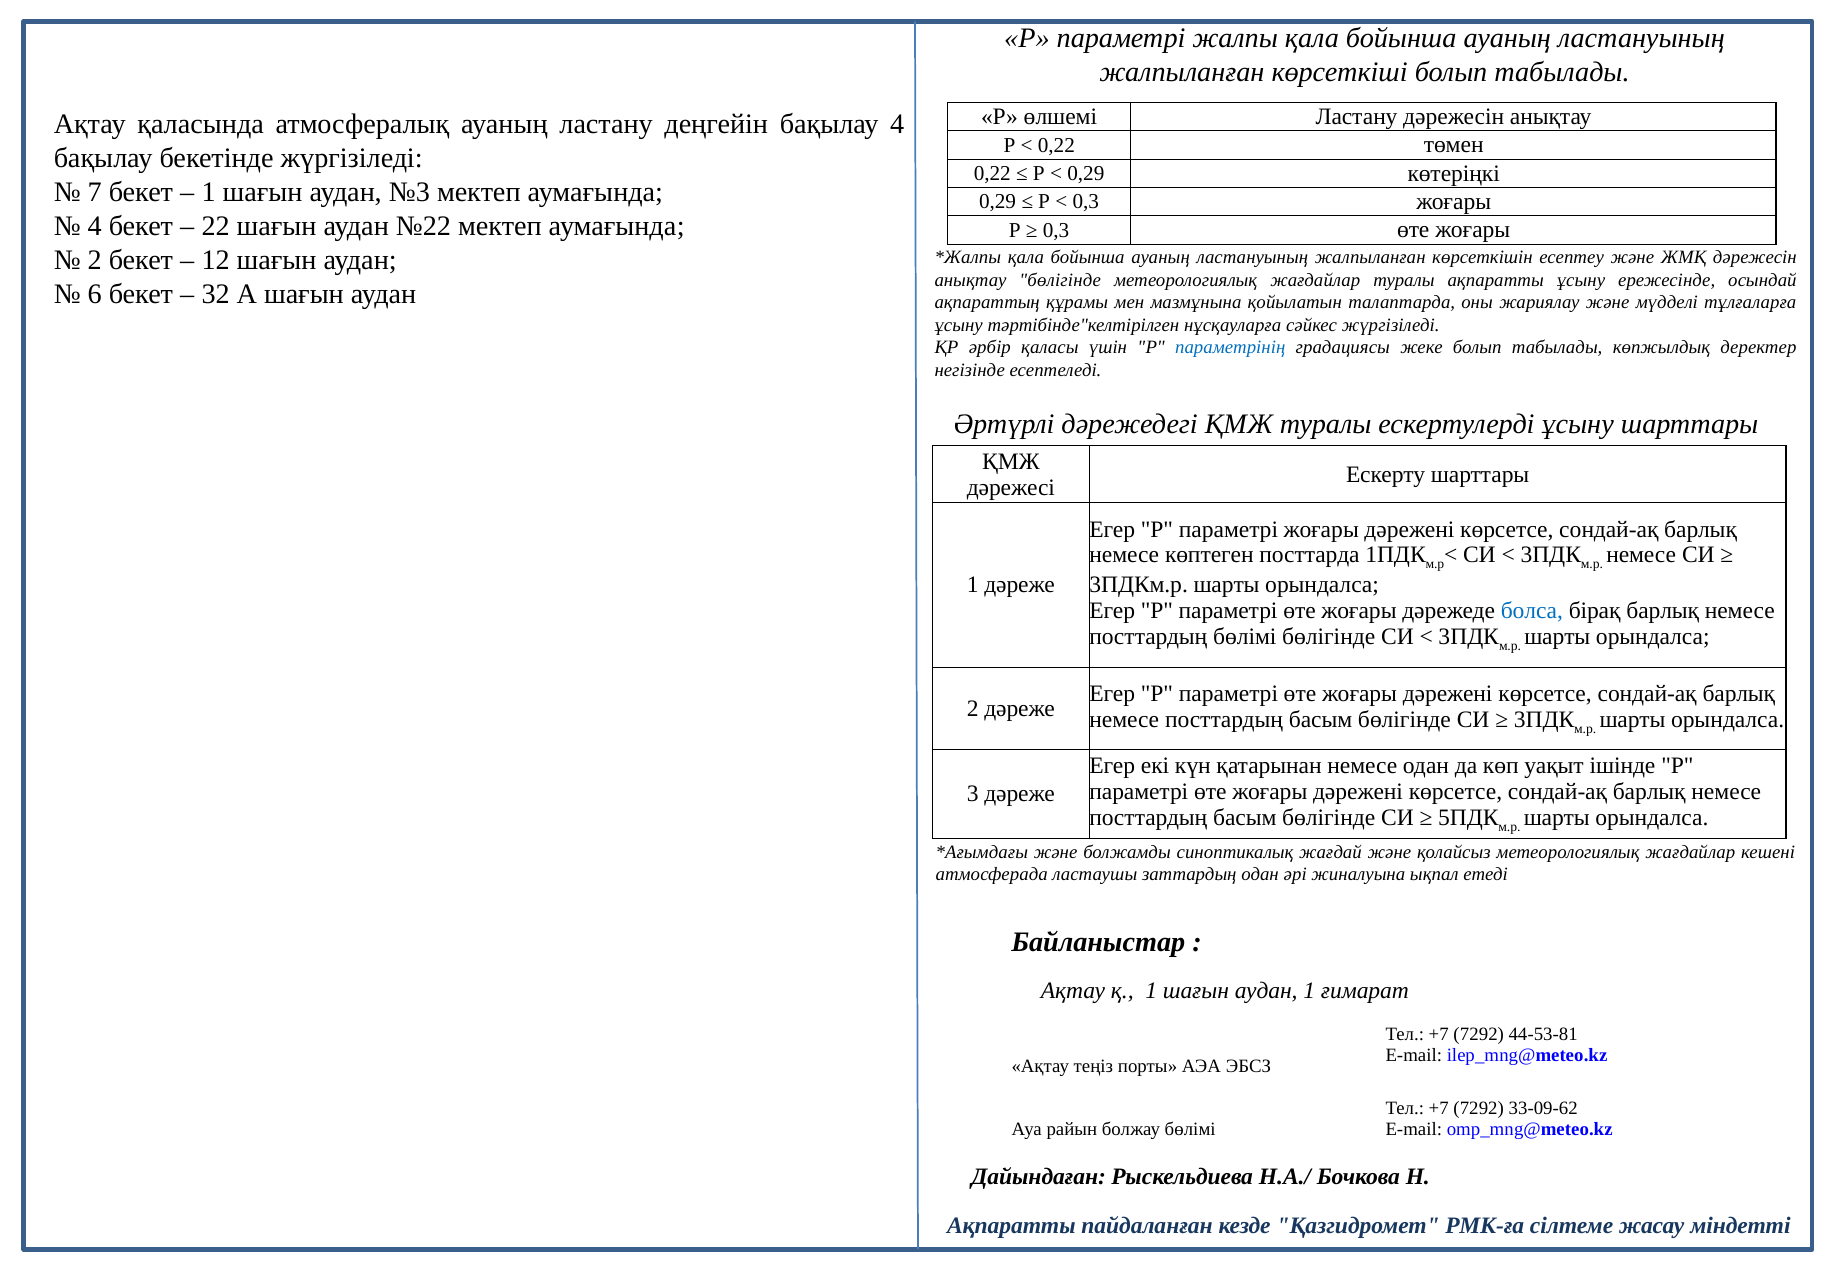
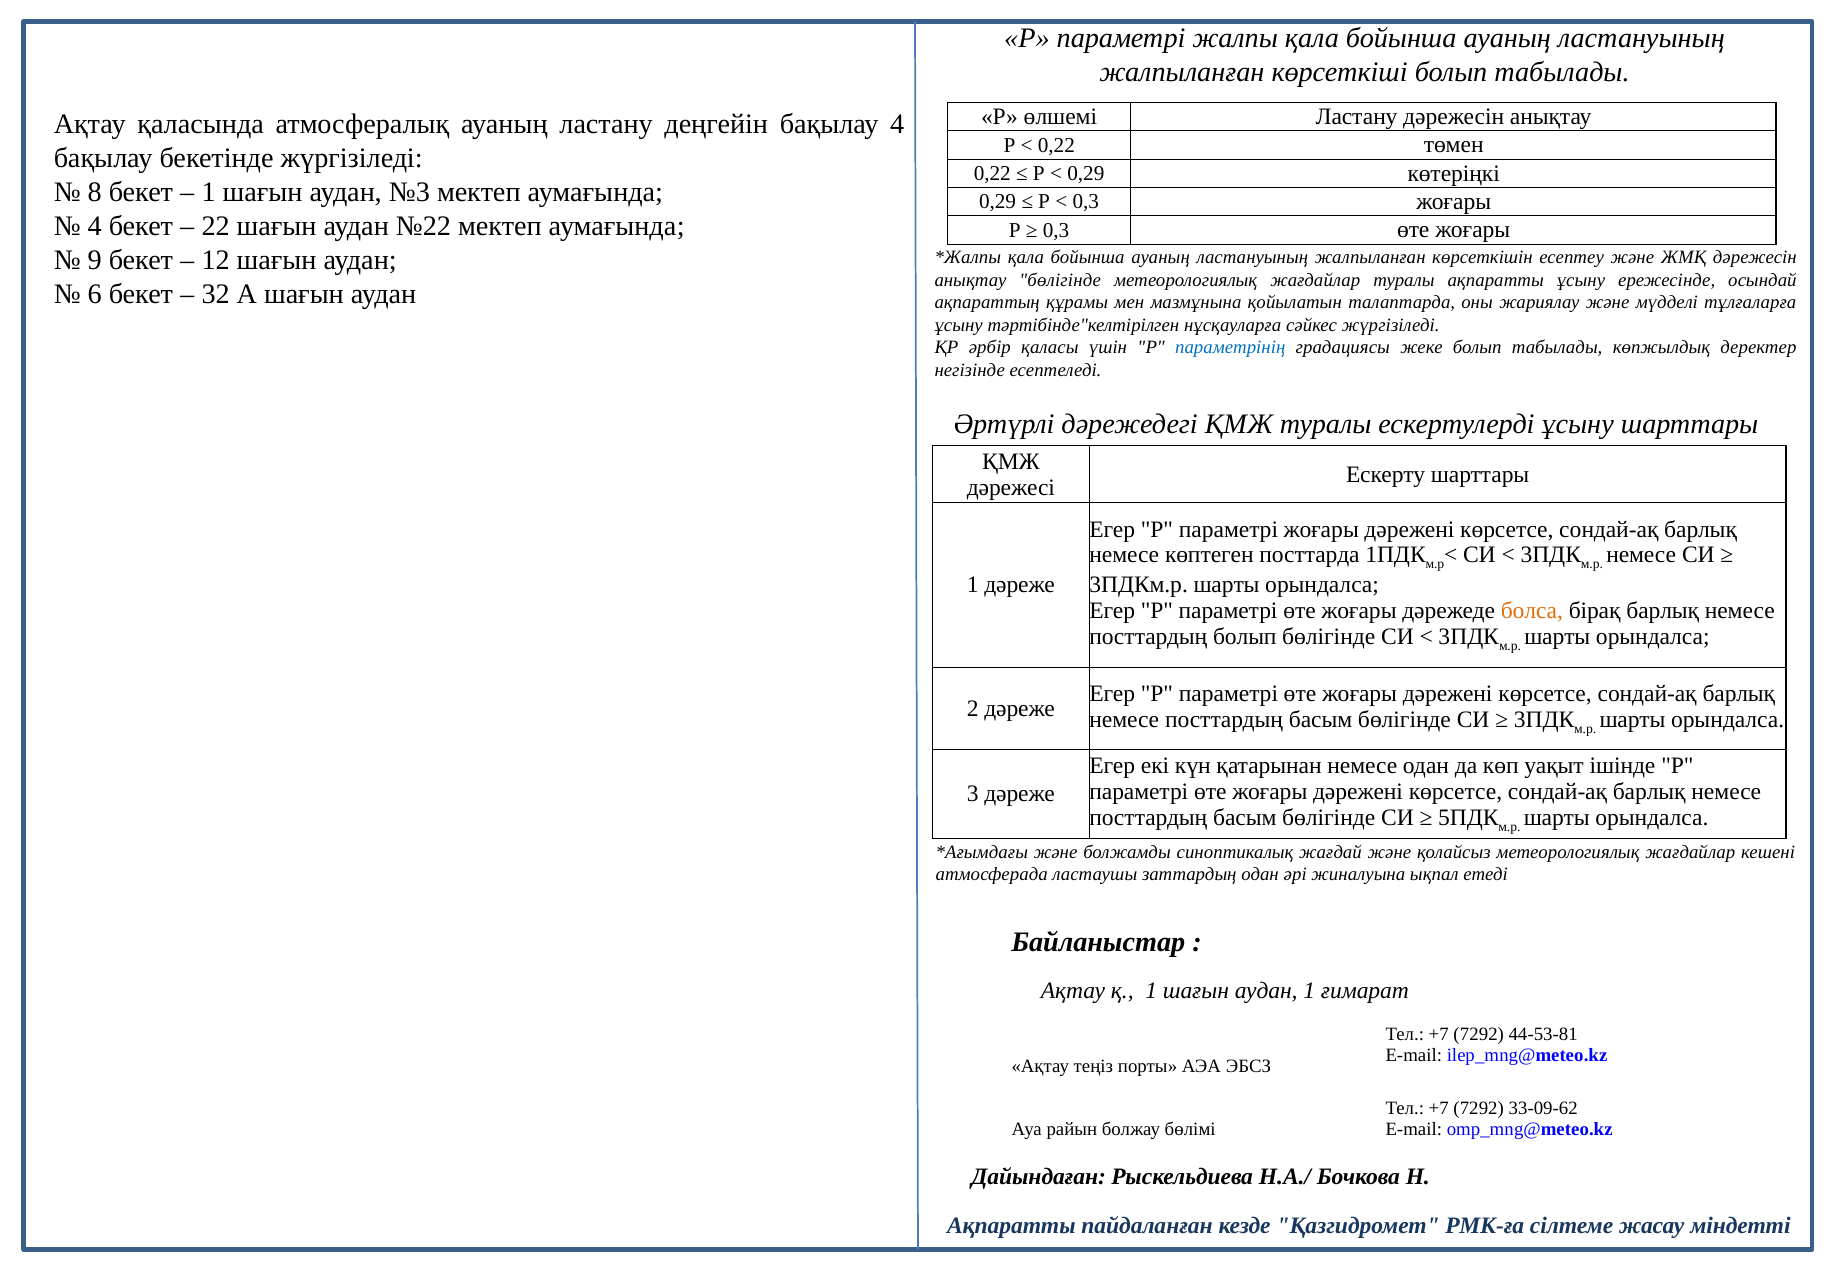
7: 7 -> 8 (95, 192)
2: 2 -> 9 (95, 260)
болса colour: blue -> orange (1532, 611)
посттардың бөлімі: бөлімі -> болып (1245, 637)
